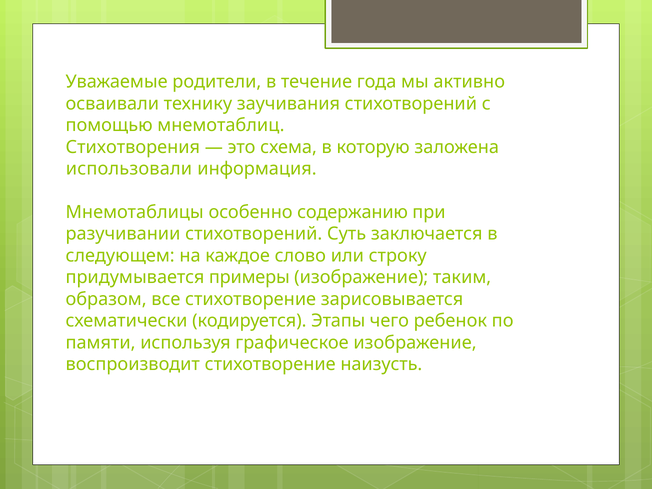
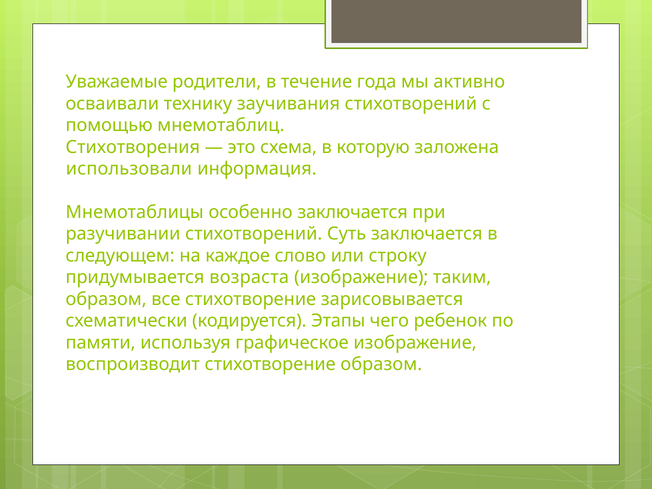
особенно содержанию: содержанию -> заключается (353, 212)
примеры: примеры -> возраста (249, 277)
стихотворение наизусть: наизусть -> образом (381, 364)
